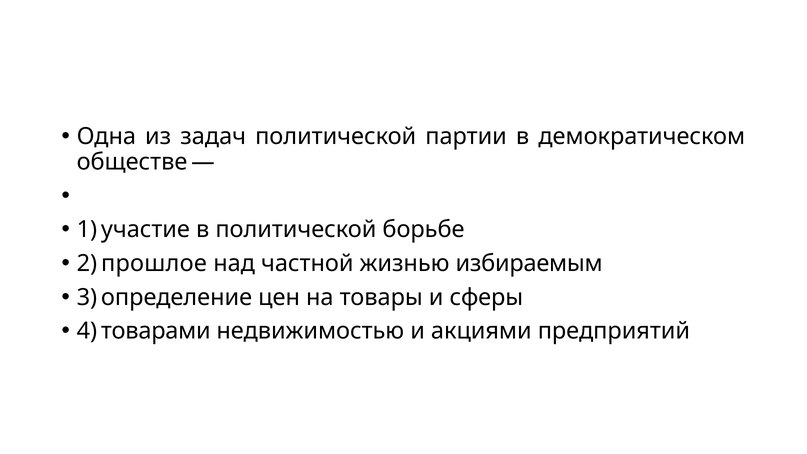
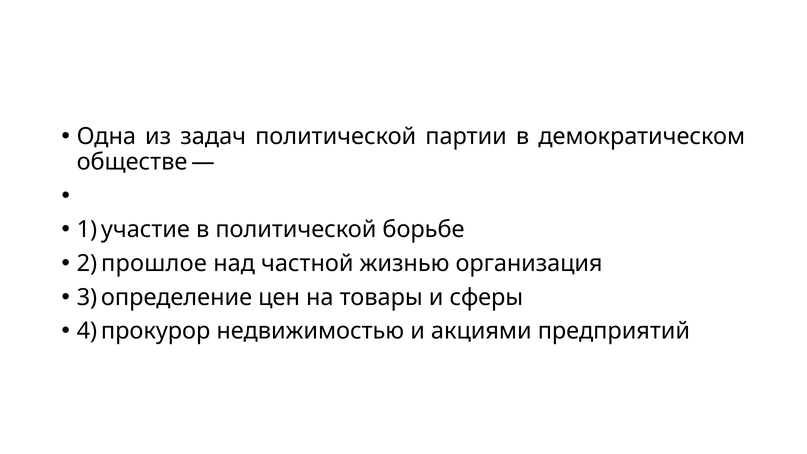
избираемым: избираемым -> организация (529, 263)
товарами: товарами -> прокурор (156, 331)
